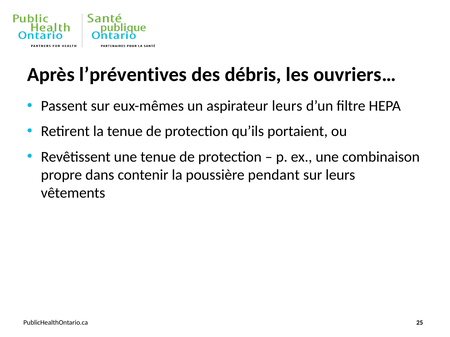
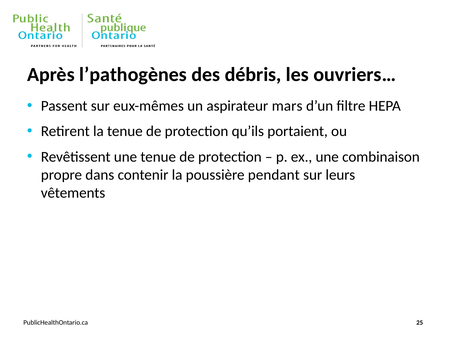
l’préventives: l’préventives -> l’pathogènes (133, 75)
aspirateur leurs: leurs -> mars (287, 106)
